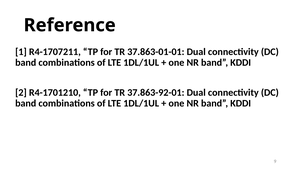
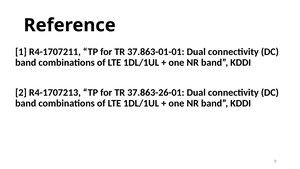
R4-1701210: R4-1701210 -> R4-1707213 (55, 92)
37.863-92-01: 37.863-92-01 -> 37.863-26-01 (156, 92)
